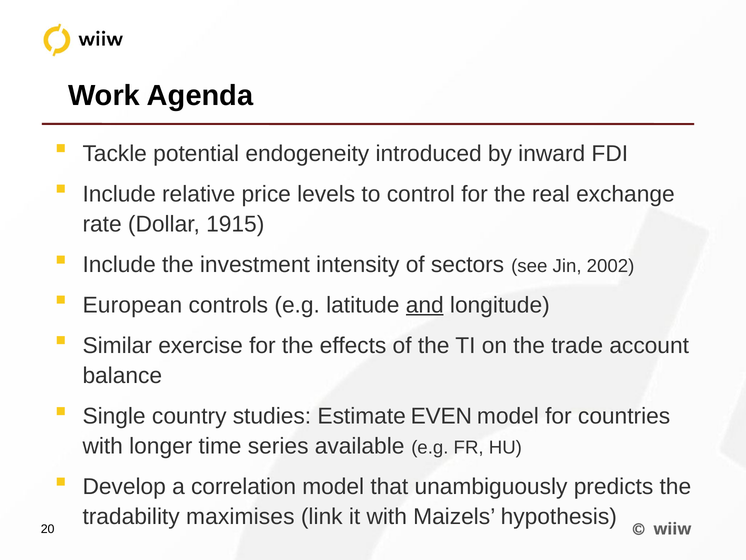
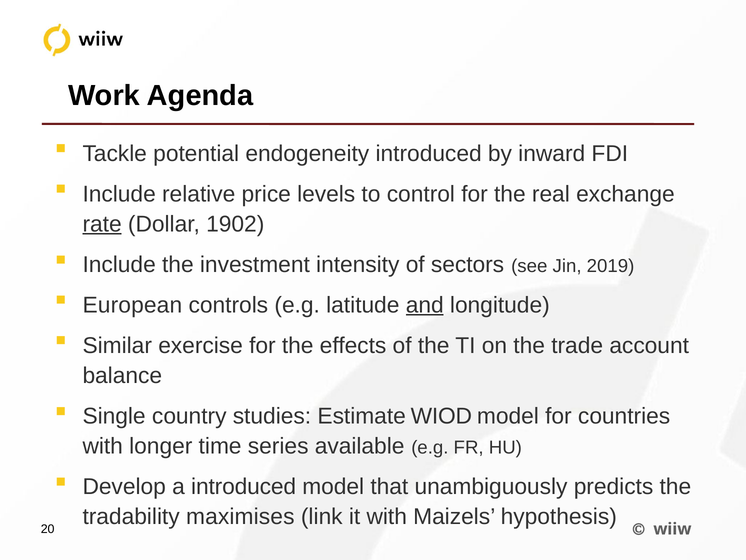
rate underline: none -> present (102, 224)
1915: 1915 -> 1902 (235, 224)
2002: 2002 -> 2019 (611, 266)
EVEN: EVEN -> WIOD (441, 416)
a correlation: correlation -> introduced (244, 486)
